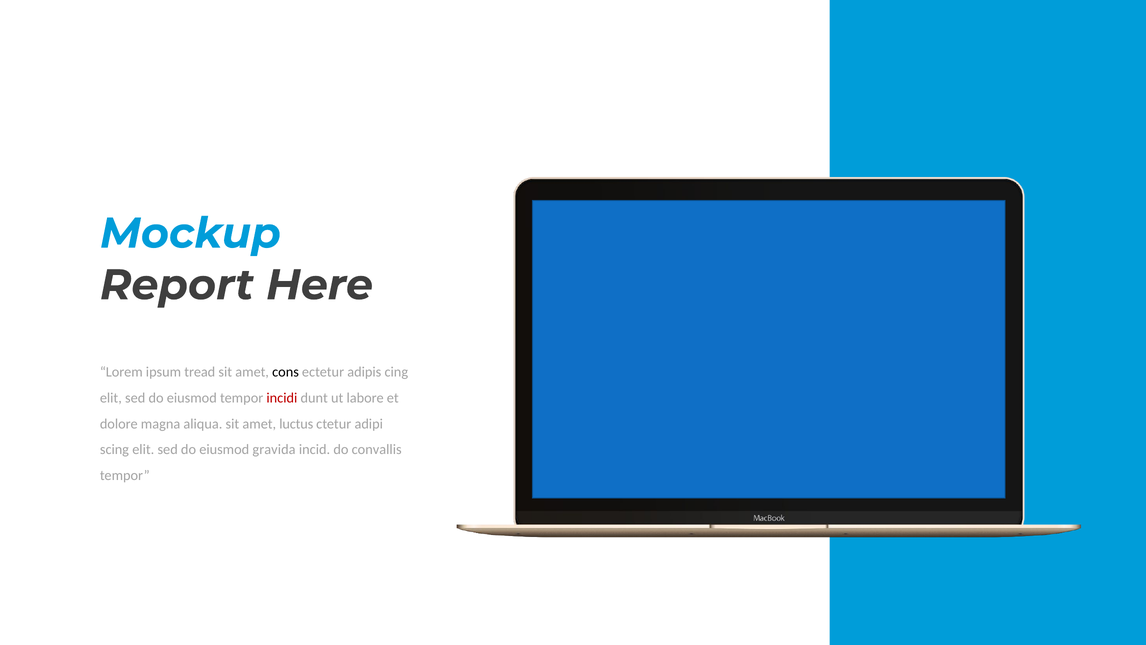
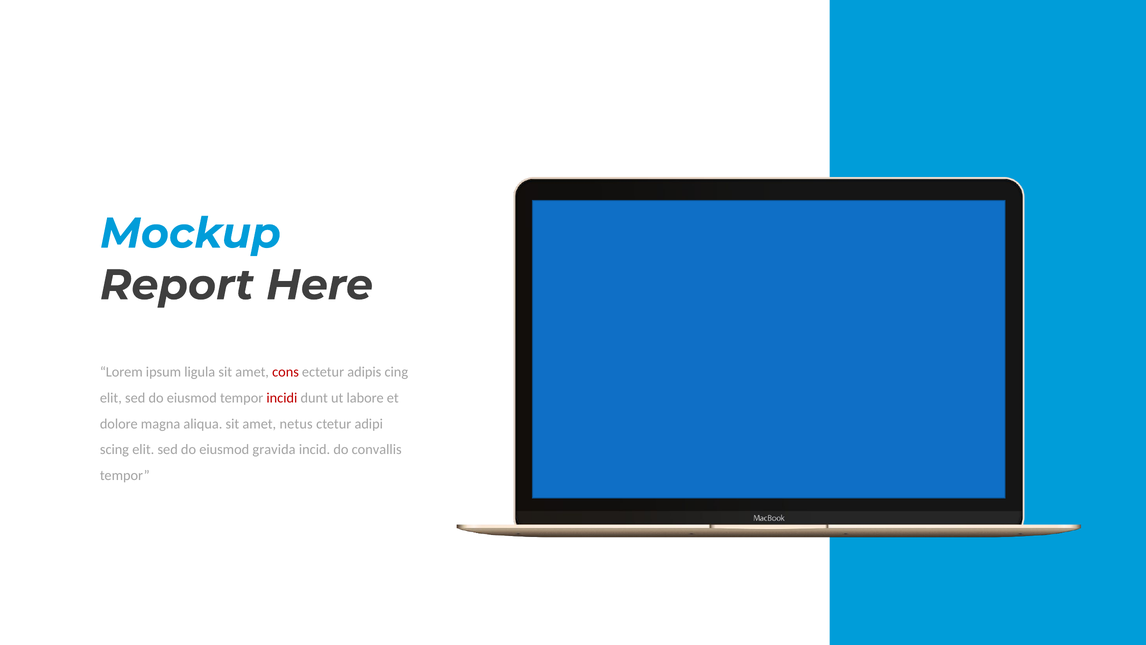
tread: tread -> ligula (200, 372)
cons colour: black -> red (286, 372)
luctus: luctus -> netus (296, 424)
